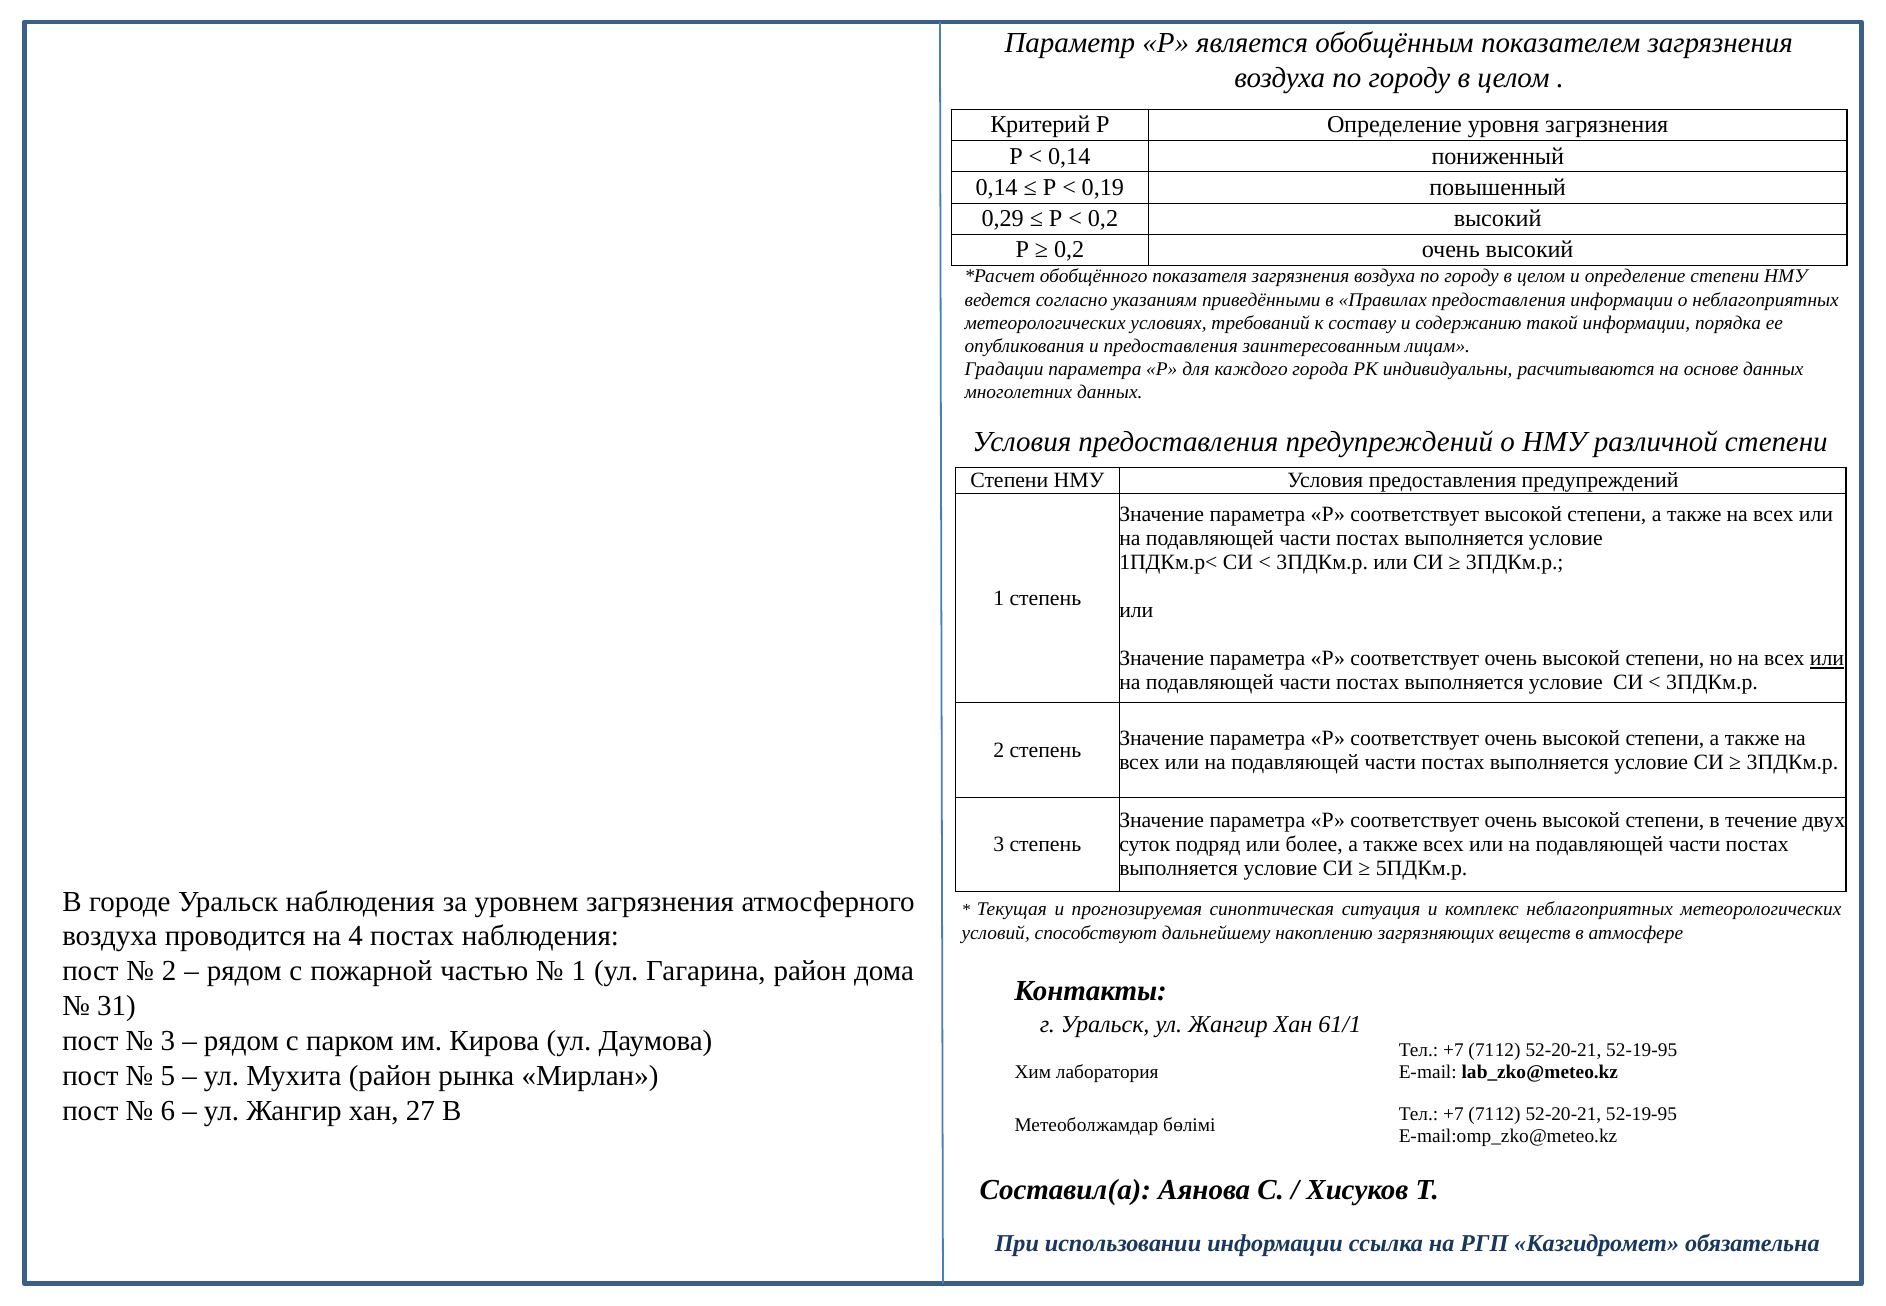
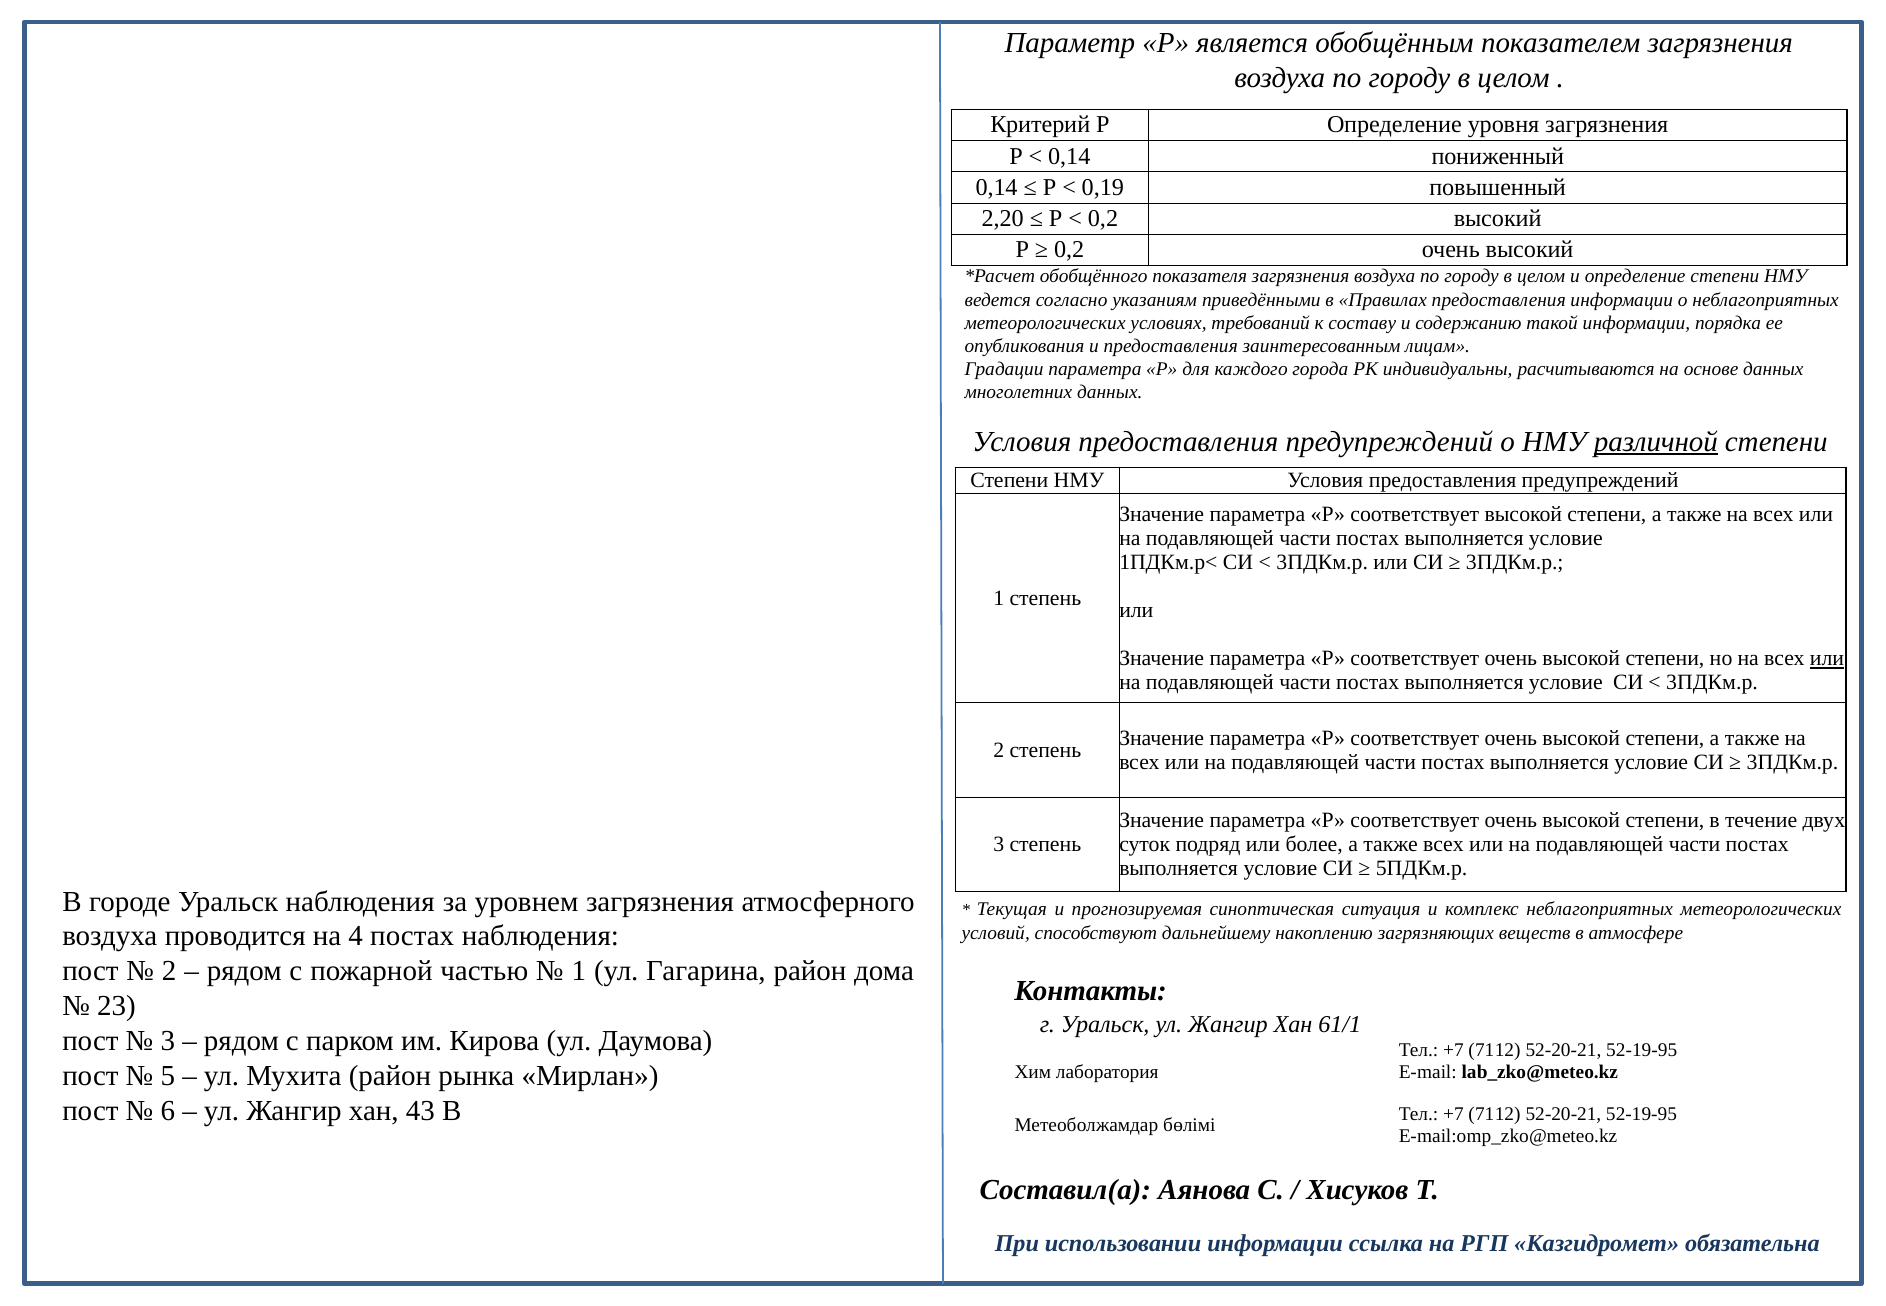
0,29: 0,29 -> 2,20 (1003, 218)
различной underline: none -> present (1656, 442)
31: 31 -> 23 (116, 1006)
27: 27 -> 43 (420, 1110)
